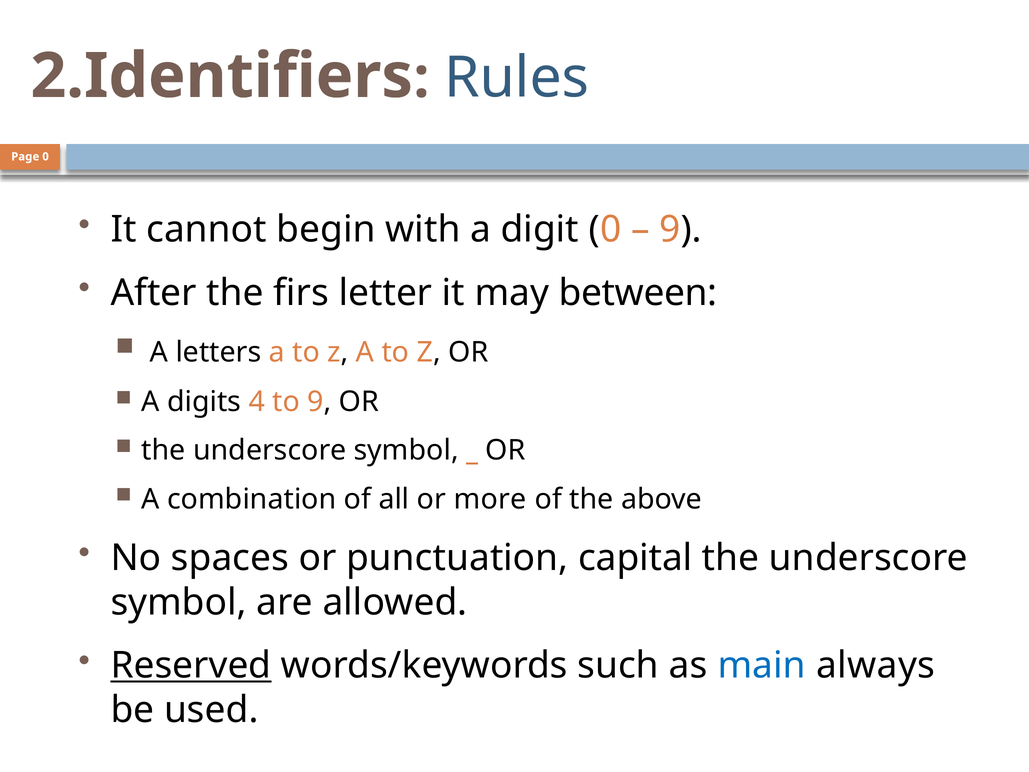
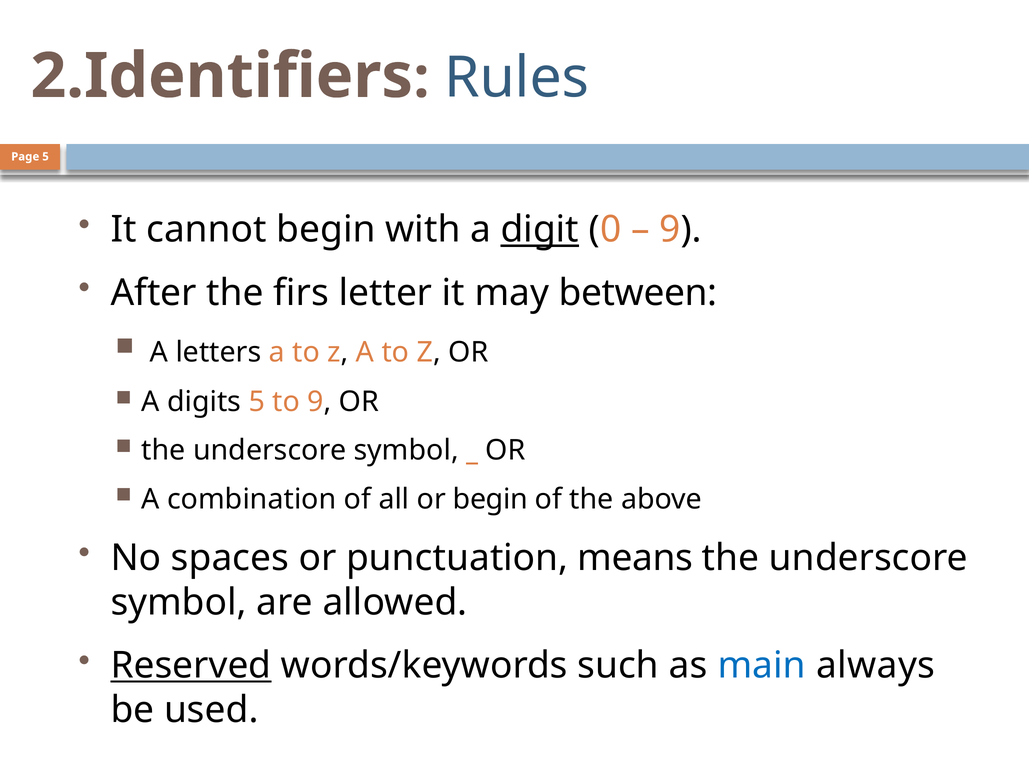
Page 0: 0 -> 5 (46, 157)
digit underline: none -> present (540, 230)
digits 4: 4 -> 5 (257, 402)
or more: more -> begin (490, 499)
capital: capital -> means (635, 558)
